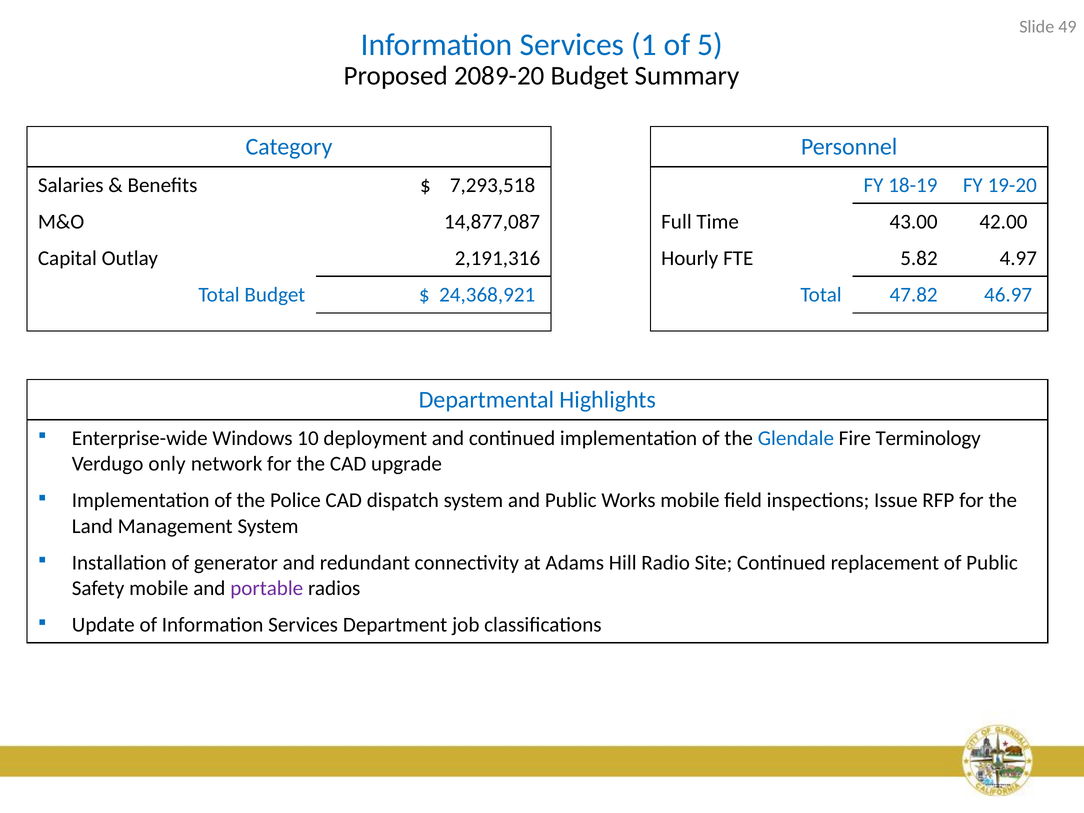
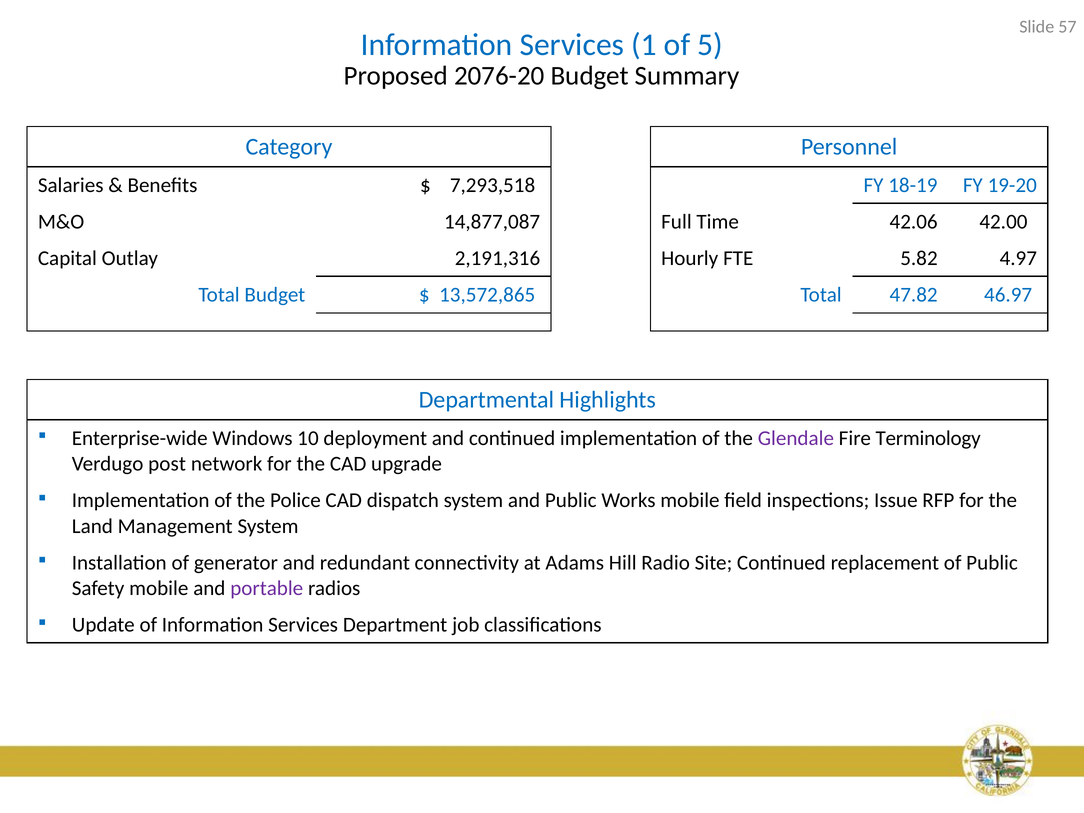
49: 49 -> 57 (1067, 27)
2089-20: 2089-20 -> 2076-20 (499, 76)
43.00: 43.00 -> 42.06 (914, 222)
24,368,921: 24,368,921 -> 13,572,865 (487, 295)
Glendale colour: blue -> purple (796, 438)
only: only -> post (167, 464)
